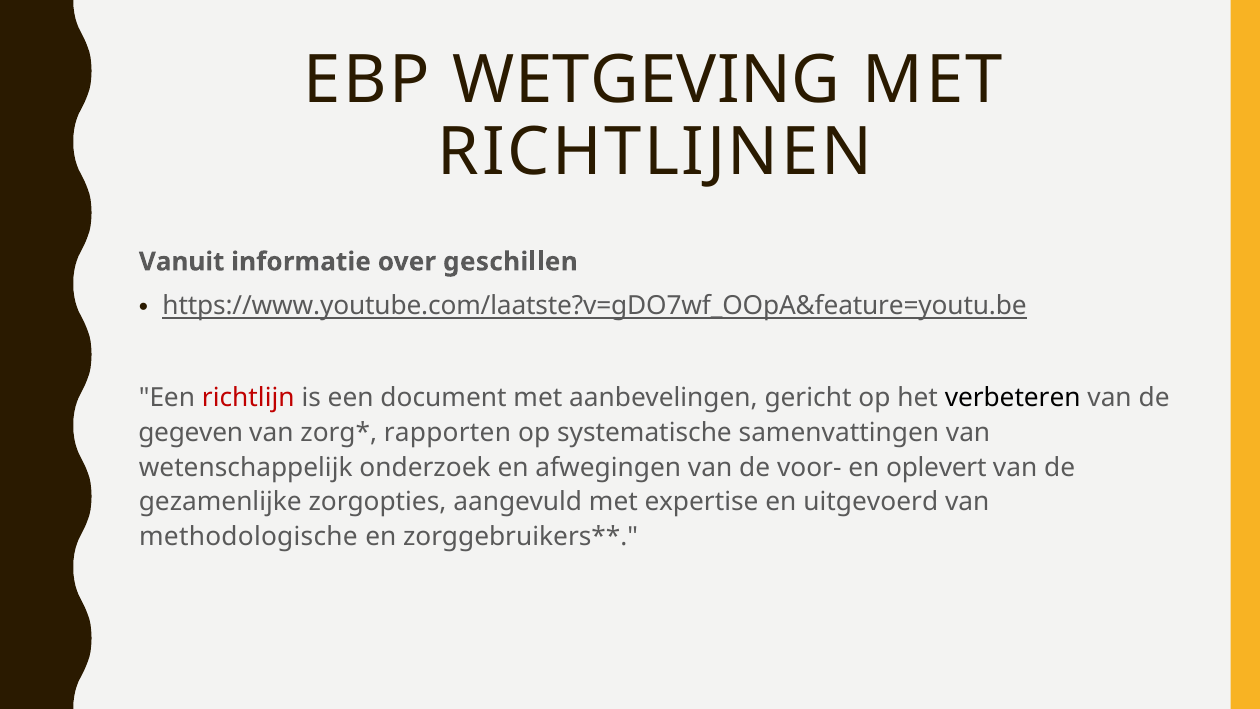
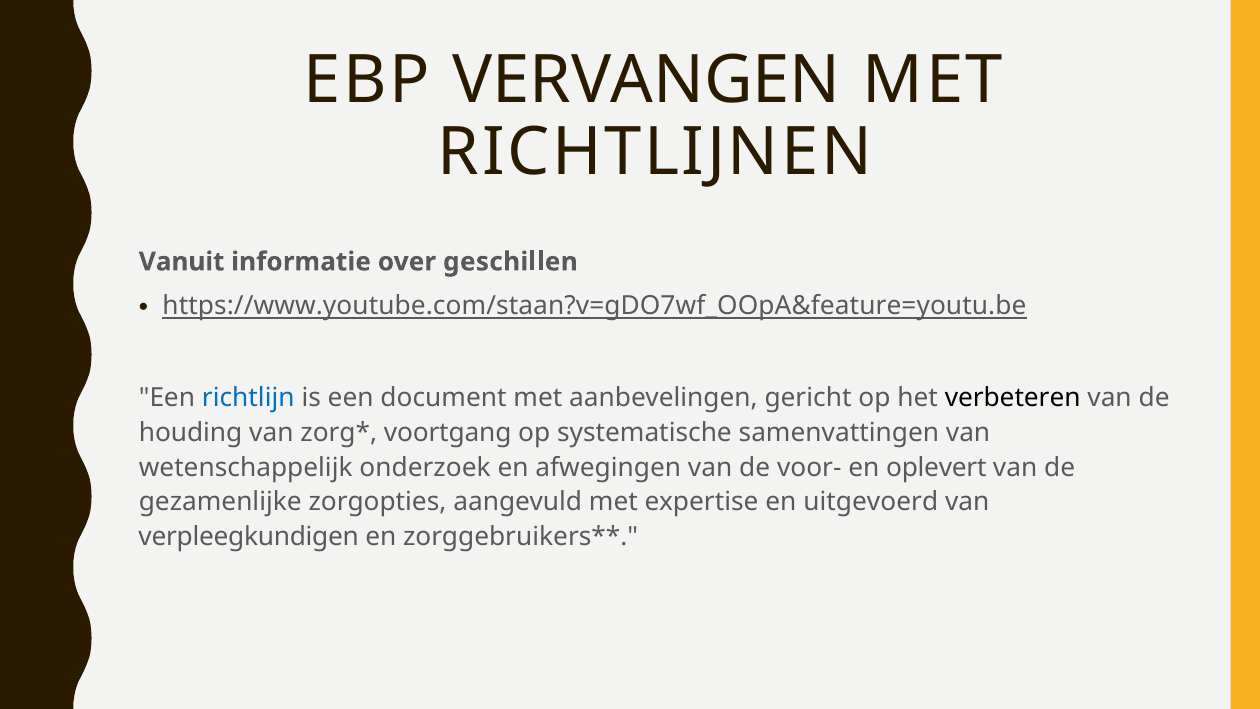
WETGEVING: WETGEVING -> VERVANGEN (647, 80)
https://www.youtube.com/laatste?v=gDO7wf_OOpA&feature=youtu.be: https://www.youtube.com/laatste?v=gDO7wf_OOpA&feature=youtu.be -> https://www.youtube.com/staan?v=gDO7wf_OOpA&feature=youtu.be (594, 306)
richtlijn colour: red -> blue (248, 398)
gegeven: gegeven -> houding (191, 433)
rapporten: rapporten -> voortgang (448, 433)
methodologische: methodologische -> verpleegkundigen (249, 537)
